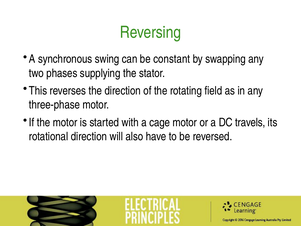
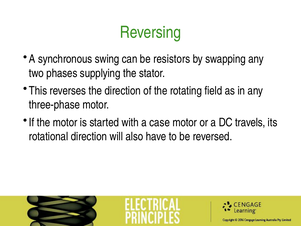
constant: constant -> resistors (172, 59)
cage: cage -> case (160, 122)
